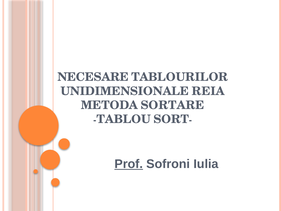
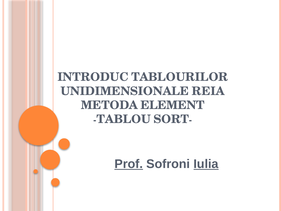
NECESARE: NECESARE -> INTRODUC (93, 77)
SORTARE: SORTARE -> ELEMENT (173, 105)
Iulia underline: none -> present (206, 164)
